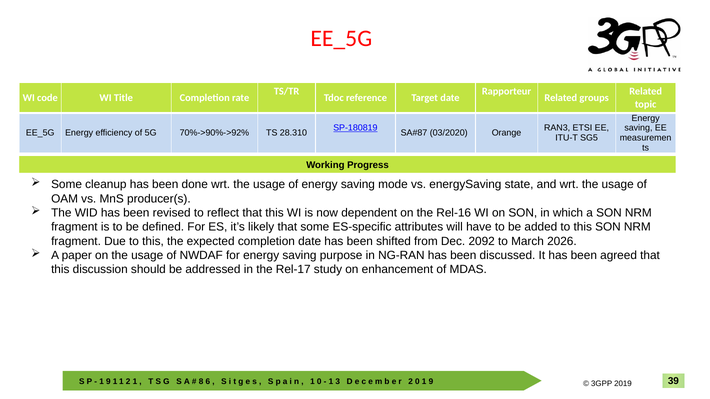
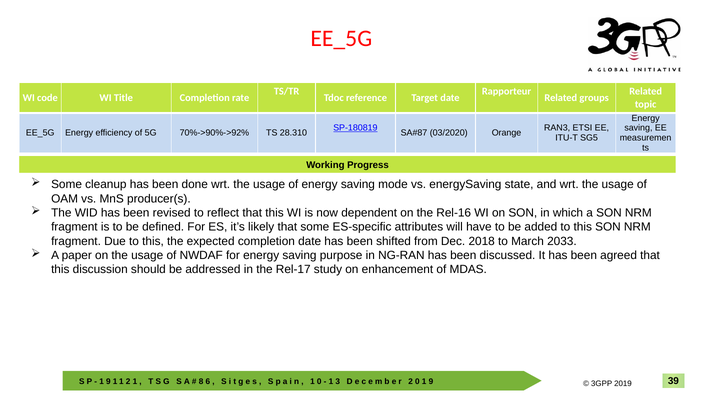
2092: 2092 -> 2018 (482, 241)
2026: 2026 -> 2033 (562, 241)
